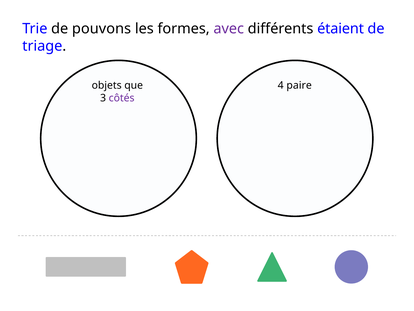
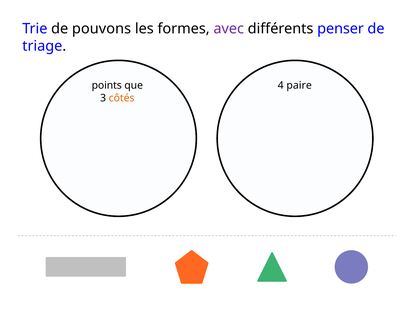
étaient: étaient -> penser (341, 29)
objets: objets -> points (107, 85)
côtés colour: purple -> orange (122, 98)
